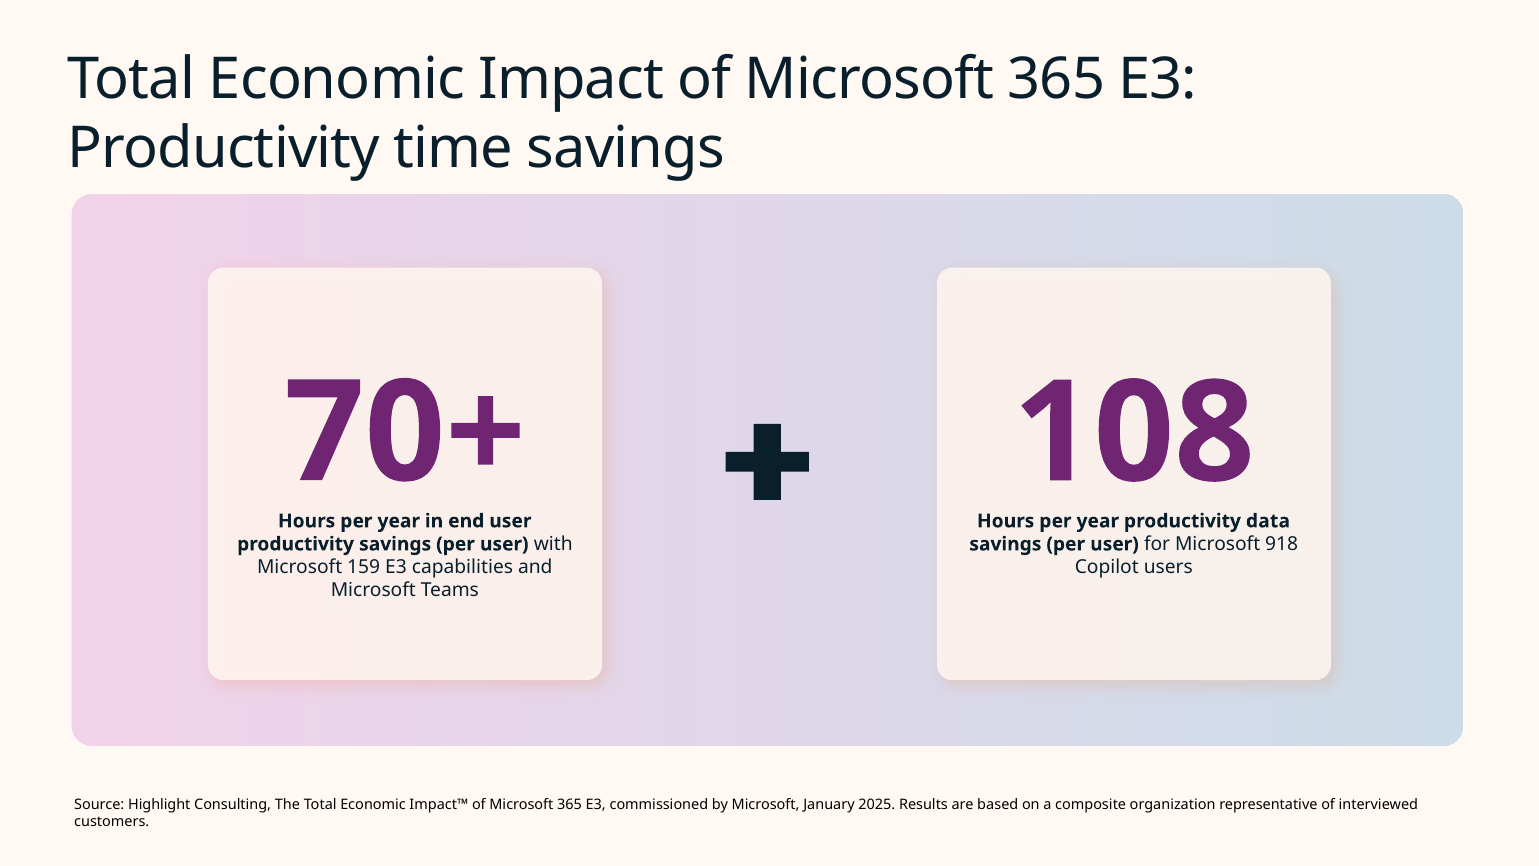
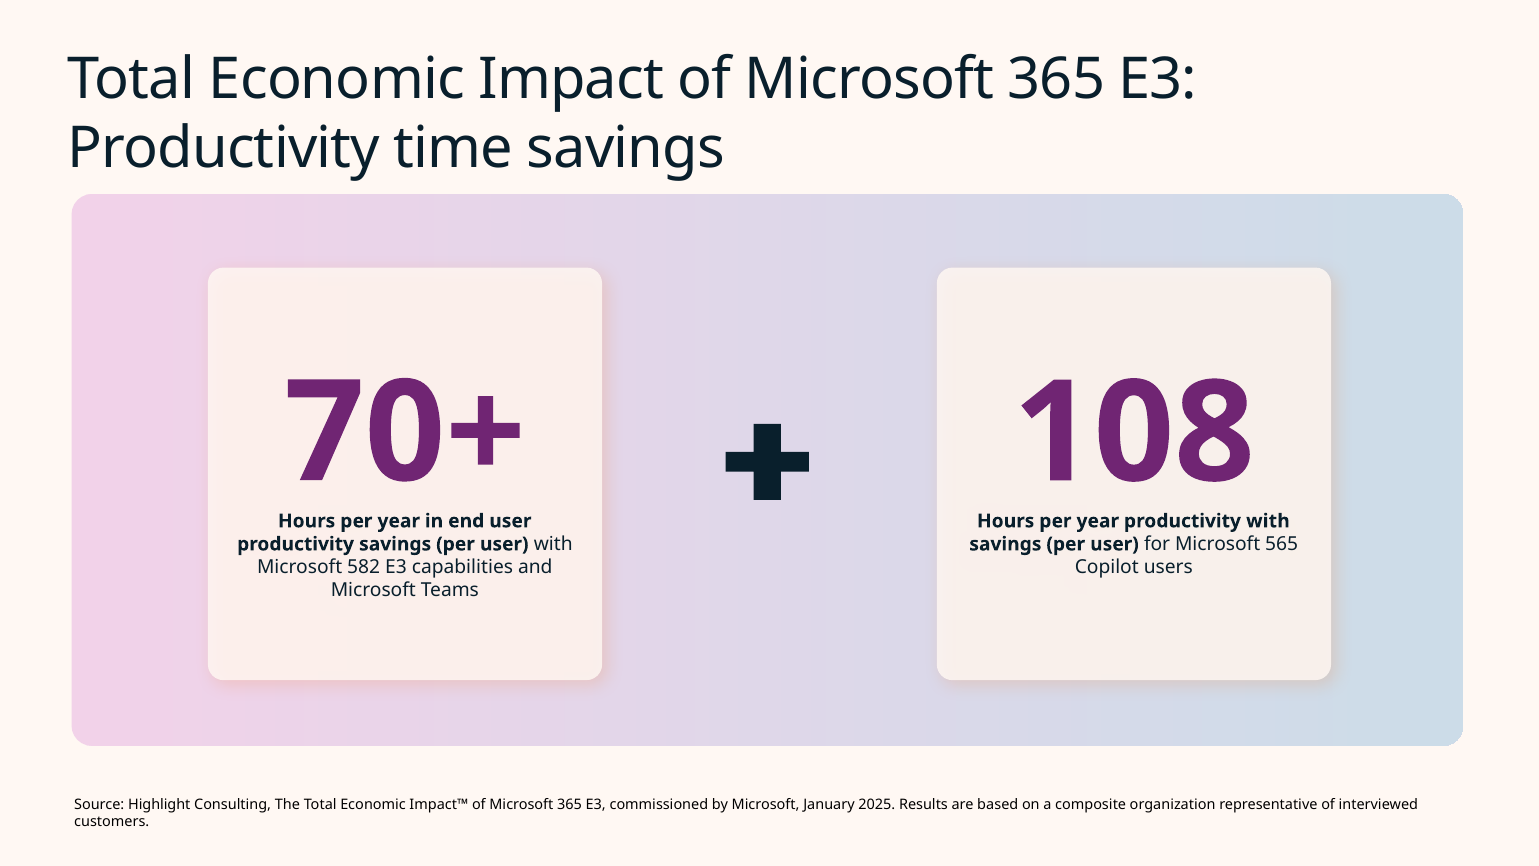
data: data -> with (1268, 521)
918: 918 -> 565 (1282, 544)
159: 159 -> 582 (364, 567)
